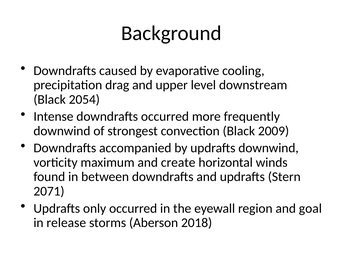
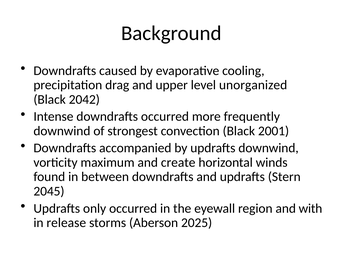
downstream: downstream -> unorganized (253, 85)
2054: 2054 -> 2042 (84, 99)
2009: 2009 -> 2001 (274, 131)
2071: 2071 -> 2045 (49, 191)
goal: goal -> with (310, 209)
2018: 2018 -> 2025 (197, 223)
